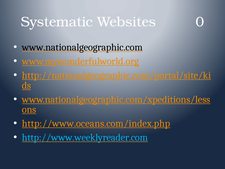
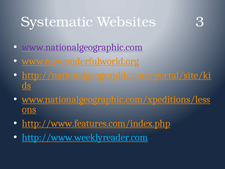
0: 0 -> 3 (200, 22)
www.nationalgeographic.com colour: black -> purple (82, 47)
http://www.oceans.com/index.php: http://www.oceans.com/index.php -> http://www.features.com/index.php (96, 123)
